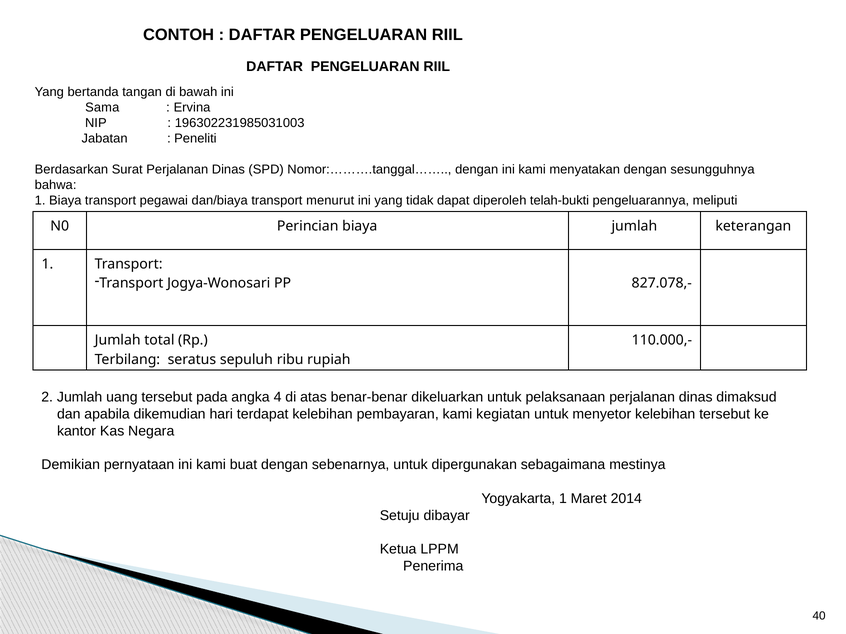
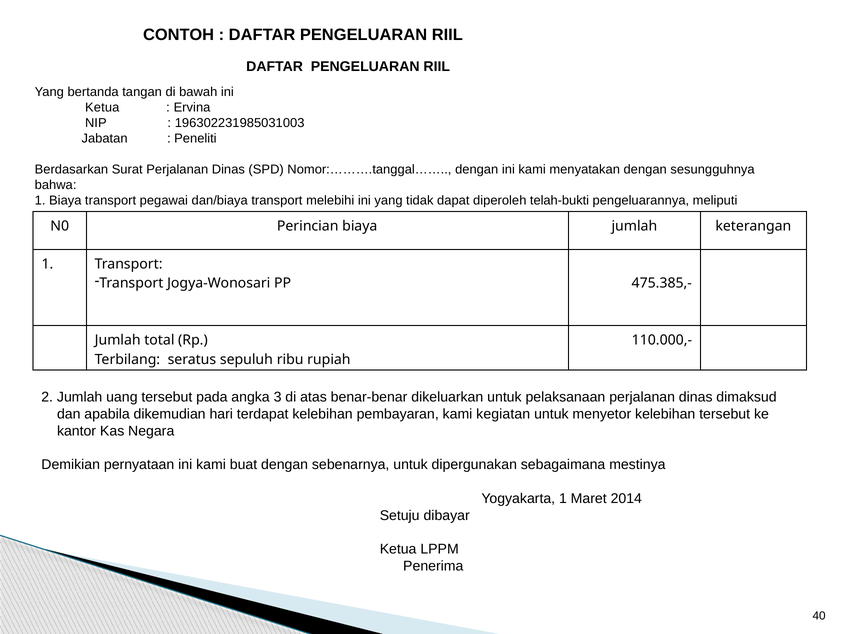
Sama: Sama -> Ketua (102, 108)
menurut: menurut -> melebihi (330, 201)
827.078,-: 827.078,- -> 475.385,- (662, 284)
4: 4 -> 3 (278, 397)
